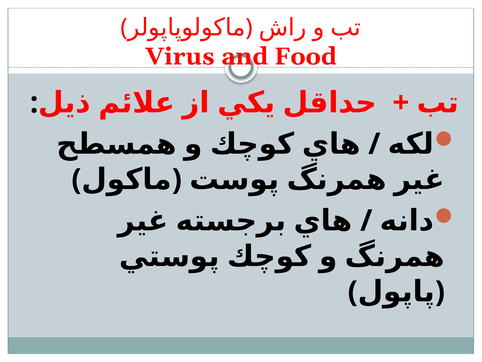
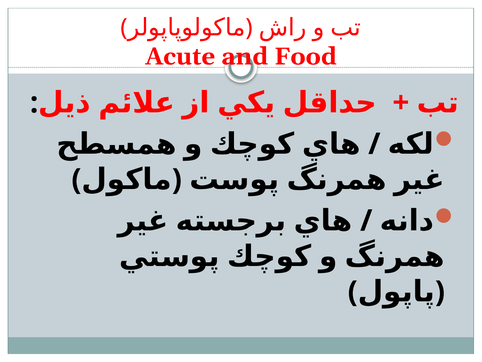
Virus: Virus -> Acute (180, 56)
